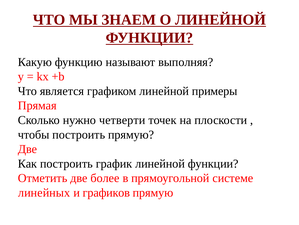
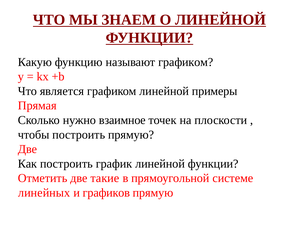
называют выполняя: выполняя -> графиком (186, 62)
четверти: четверти -> взаимное (122, 120)
более: более -> такие (105, 178)
